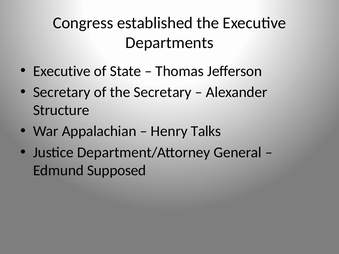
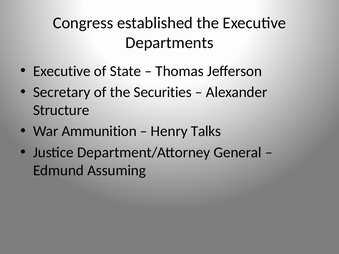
the Secretary: Secretary -> Securities (163, 92)
Appalachian: Appalachian -> Ammunition (99, 131)
Supposed: Supposed -> Assuming (117, 171)
